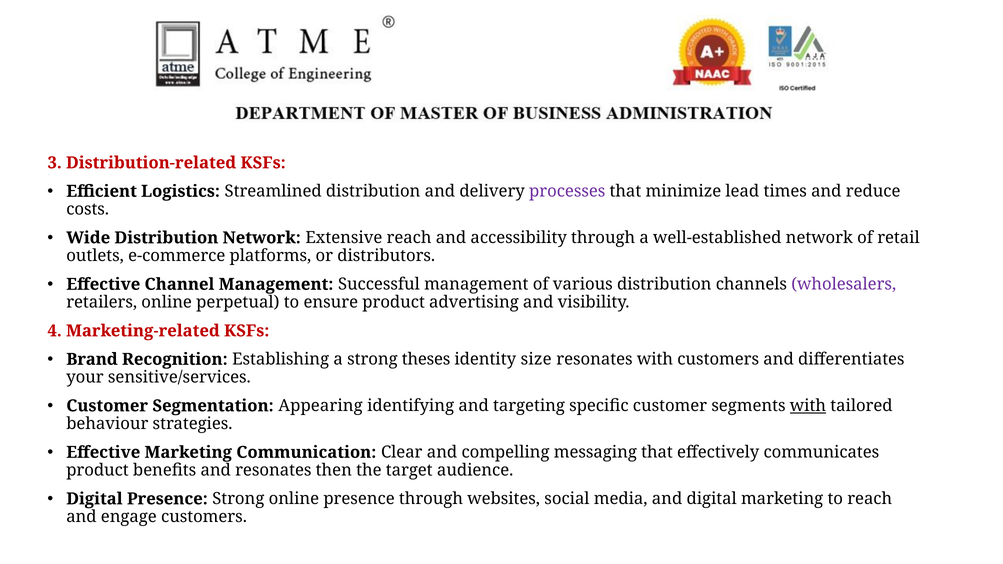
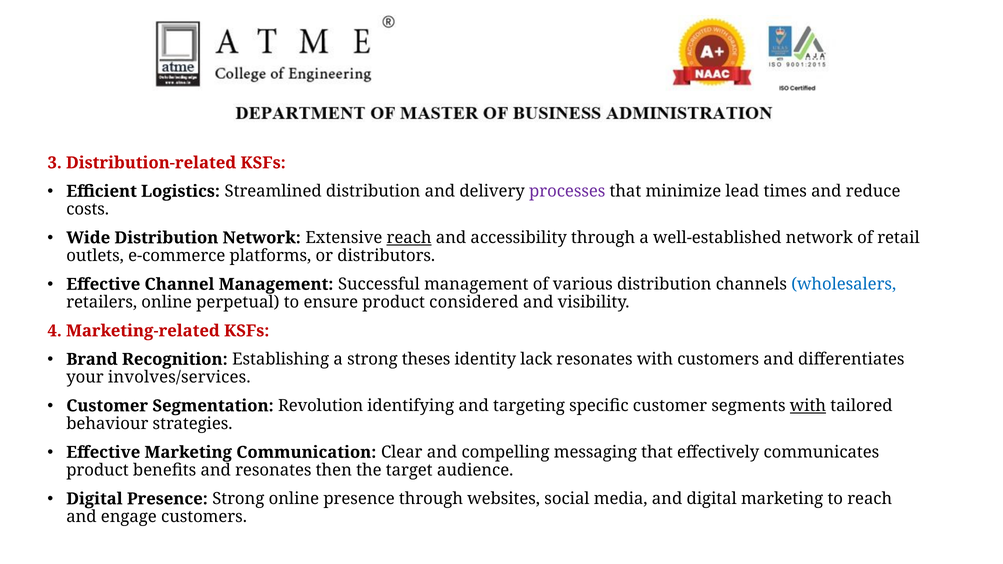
reach underline: none -> present (409, 238)
wholesalers colour: purple -> blue (844, 284)
advertising: advertising -> considered (474, 302)
size: size -> lack (536, 359)
sensitive/services: sensitive/services -> involves/services (179, 377)
Appearing: Appearing -> Revolution (321, 406)
